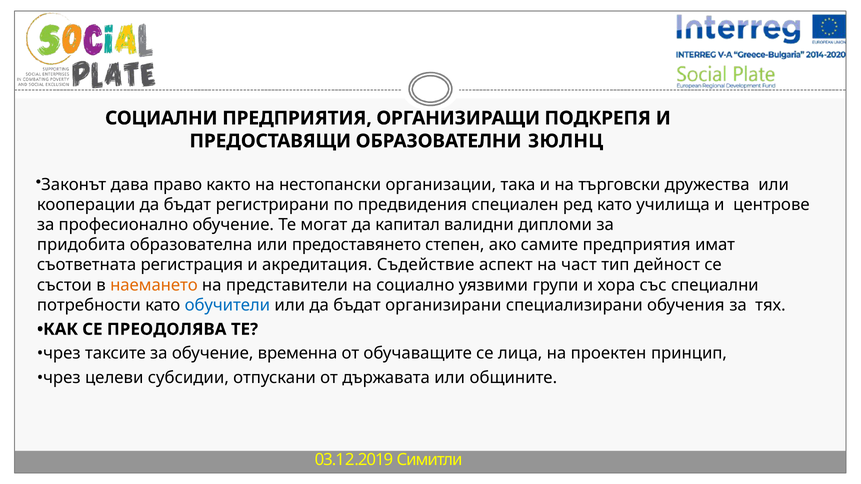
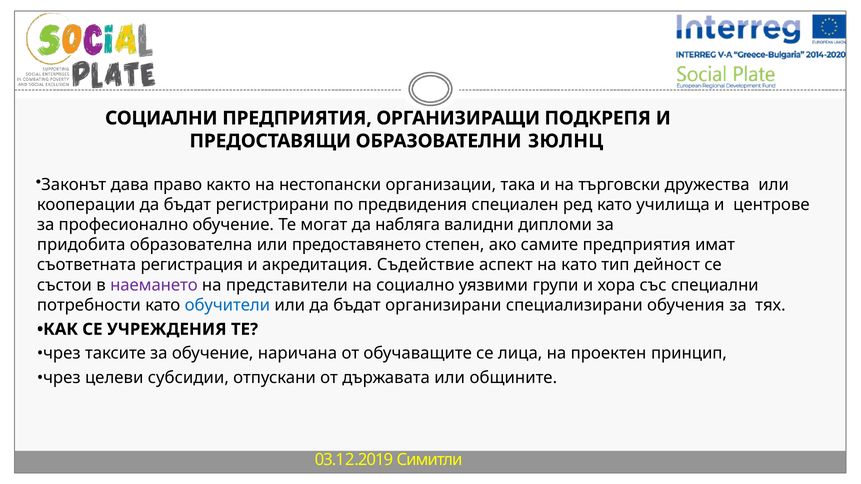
капитал: капитал -> набляга (408, 225)
на част: част -> като (579, 265)
наемането colour: orange -> purple (154, 285)
ПРЕОДОЛЯВА: ПРЕОДОЛЯВА -> УЧРЕЖДЕНИЯ (167, 330)
временна: временна -> наричана (297, 354)
